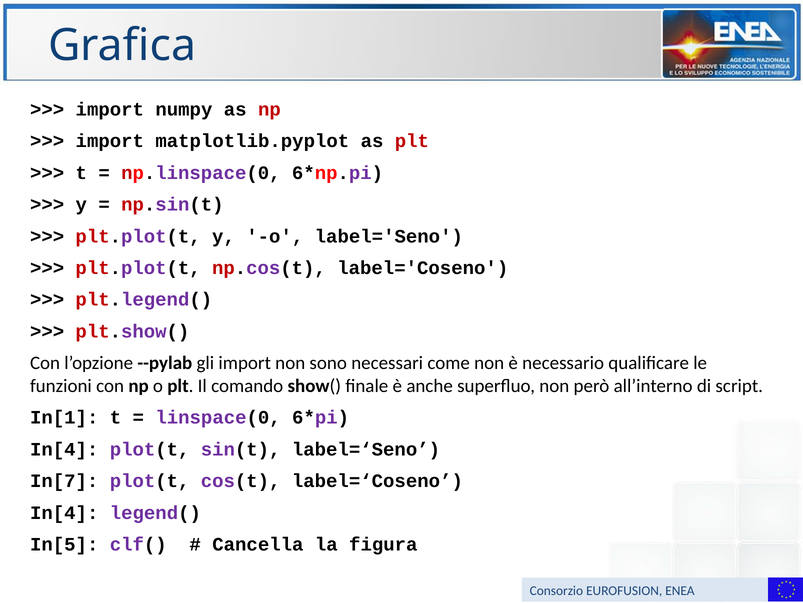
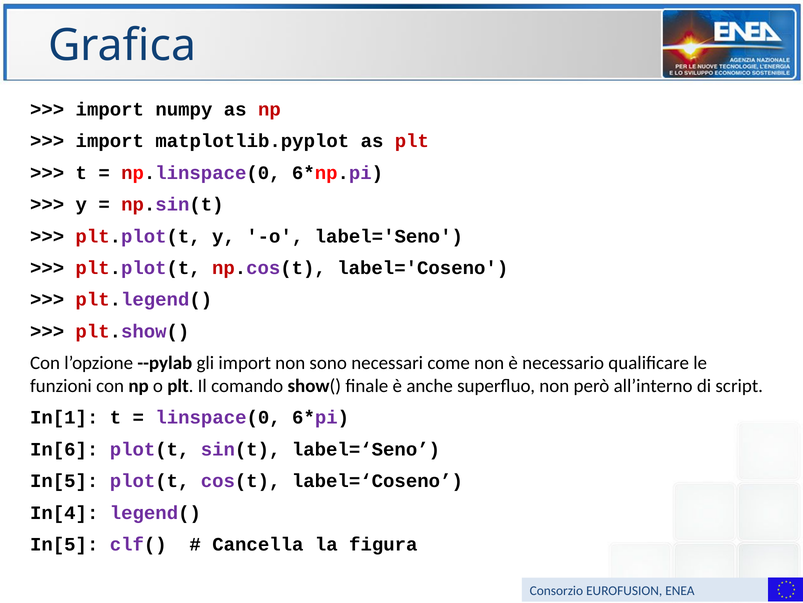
In[4: In[4 -> In[6 (64, 449)
In[7: In[7 -> In[5 (64, 480)
